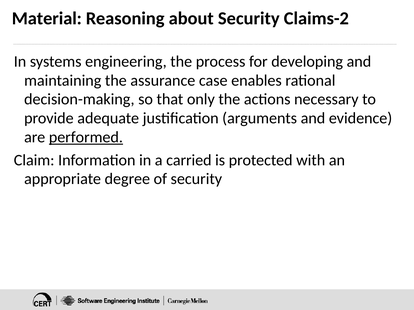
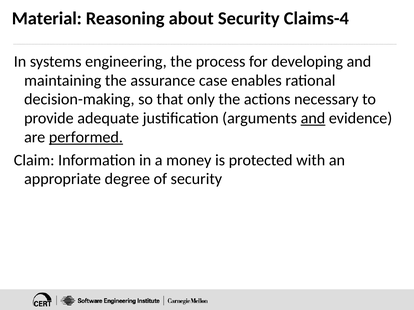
Claims-2: Claims-2 -> Claims-4 (316, 18)
and underline: none -> present (313, 118)
carried: carried -> money (189, 160)
